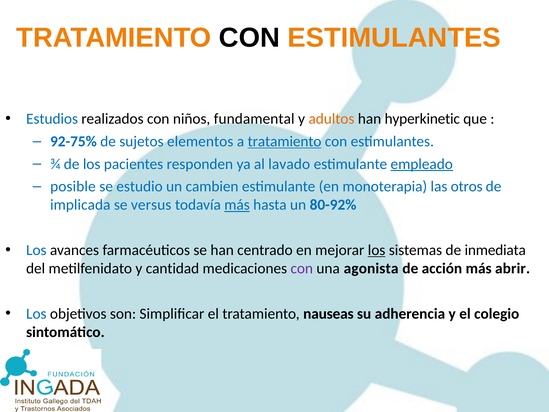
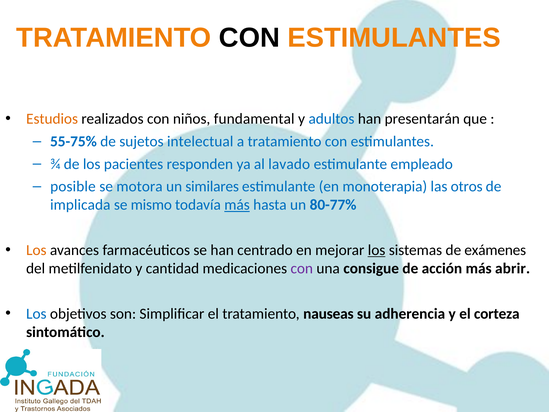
Estudios colour: blue -> orange (52, 119)
adultos colour: orange -> blue (331, 119)
hyperkinetic: hyperkinetic -> presentarán (422, 119)
92-75%: 92-75% -> 55-75% (73, 141)
elementos: elementos -> intelectual (200, 141)
tratamiento underline: present -> none (285, 141)
empleado underline: present -> none (422, 164)
estudio: estudio -> motora (140, 187)
cambien: cambien -> similares (212, 187)
versus: versus -> mismo (151, 205)
80-92%: 80-92% -> 80-77% (333, 205)
Los colour: blue -> orange (36, 250)
inmediata: inmediata -> exámenes (495, 250)
agonista: agonista -> consigue (371, 268)
colegio: colegio -> corteza (497, 313)
